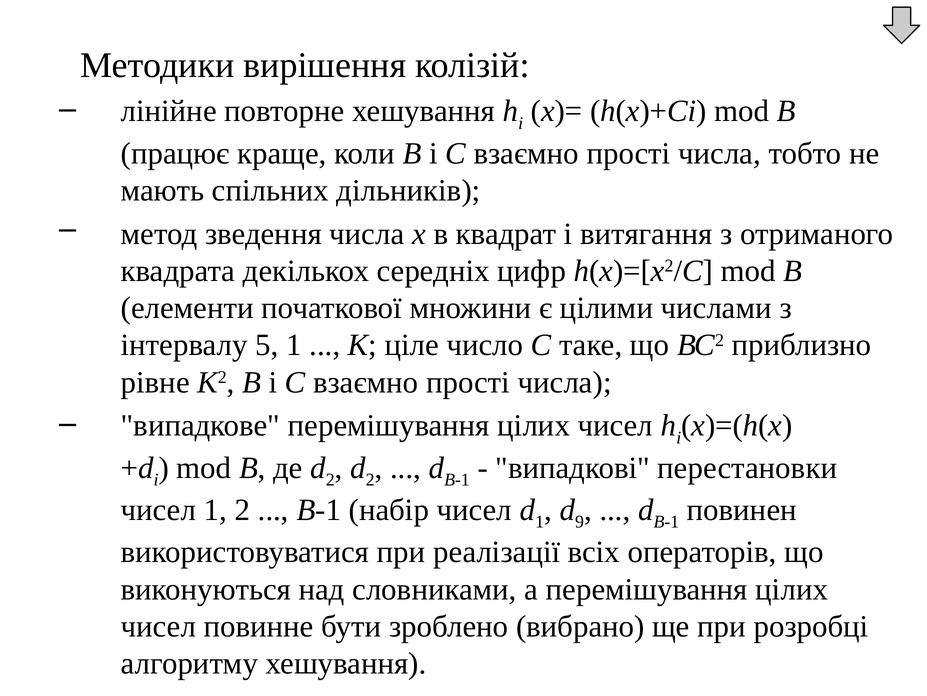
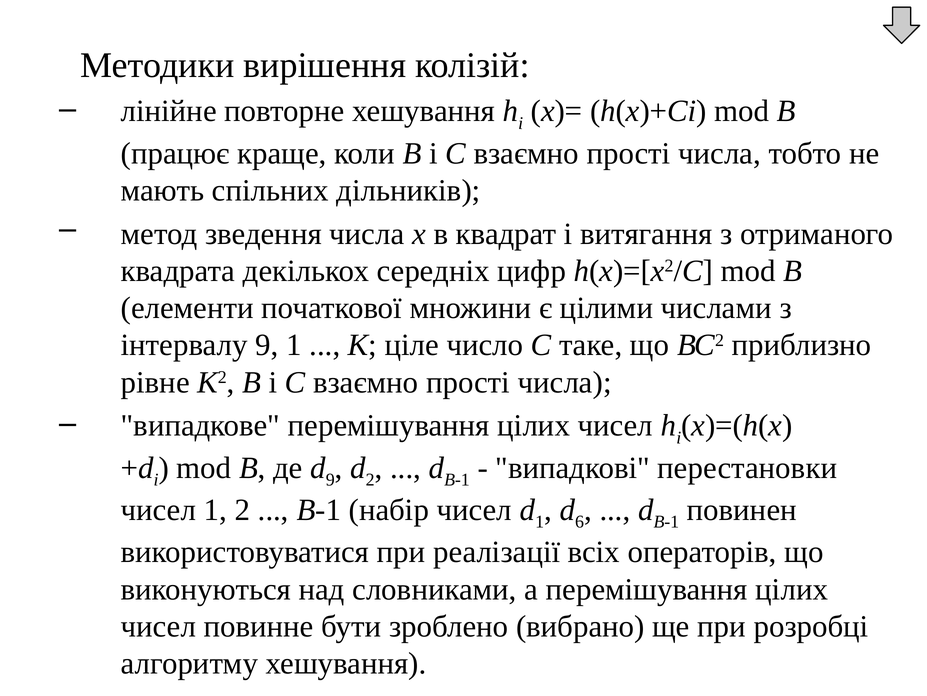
інтервалу 5: 5 -> 9 (267, 345)
2: 2 -> 9 (330, 479)
9: 9 -> 6 (580, 522)
